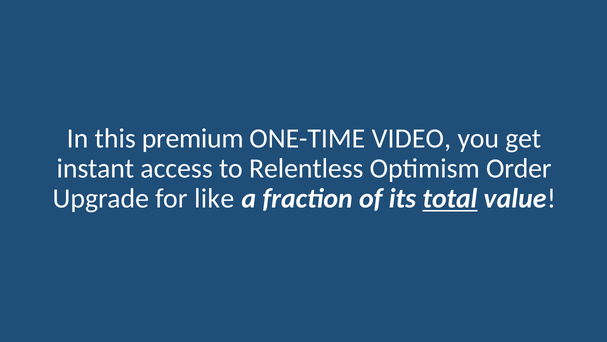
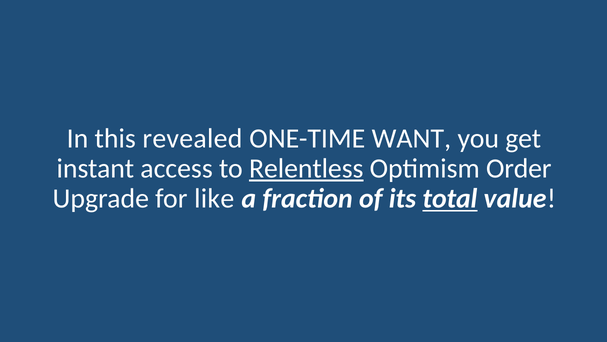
premium: premium -> revealed (192, 138)
VIDEO: VIDEO -> WANT (411, 138)
Relentless underline: none -> present (306, 168)
